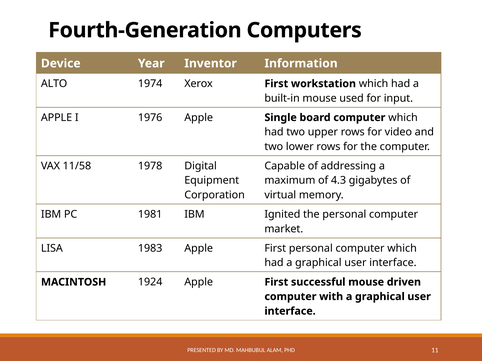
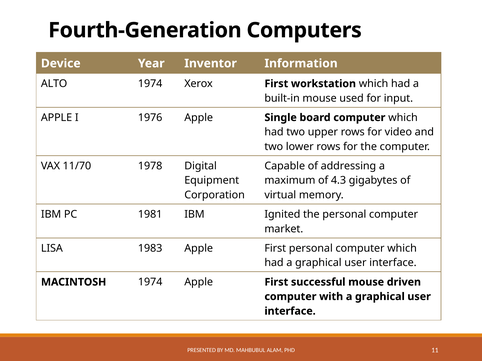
11/58: 11/58 -> 11/70 (77, 166)
MACINTOSH 1924: 1924 -> 1974 (150, 282)
